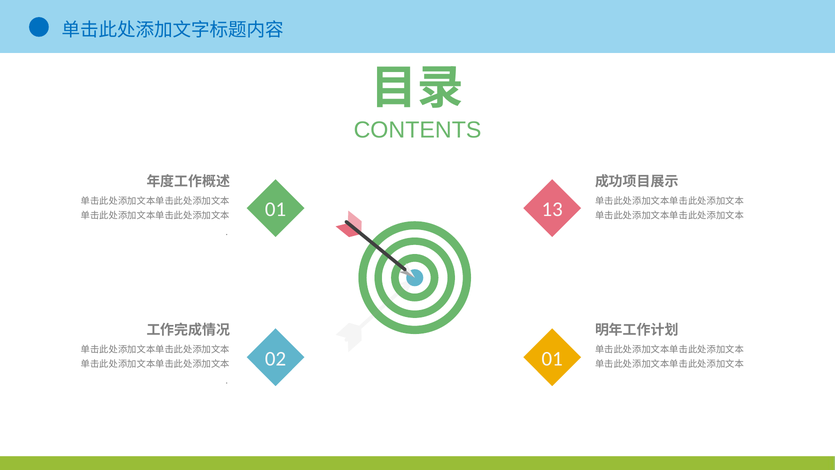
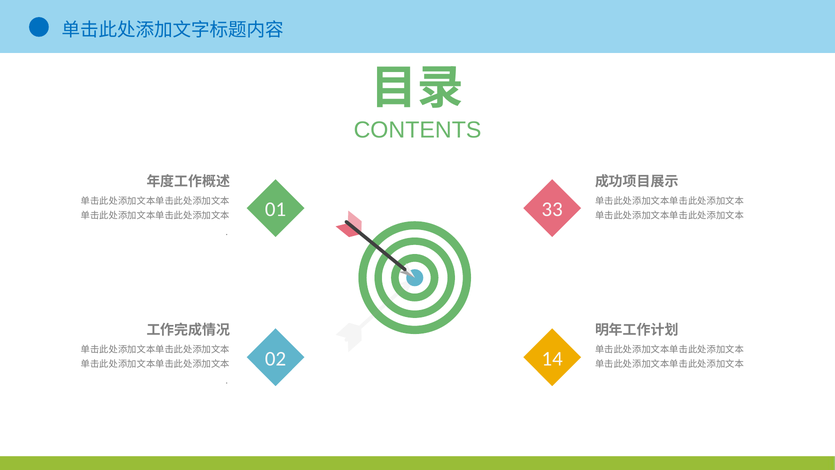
13: 13 -> 33 (552, 209)
02 01: 01 -> 14 (552, 358)
